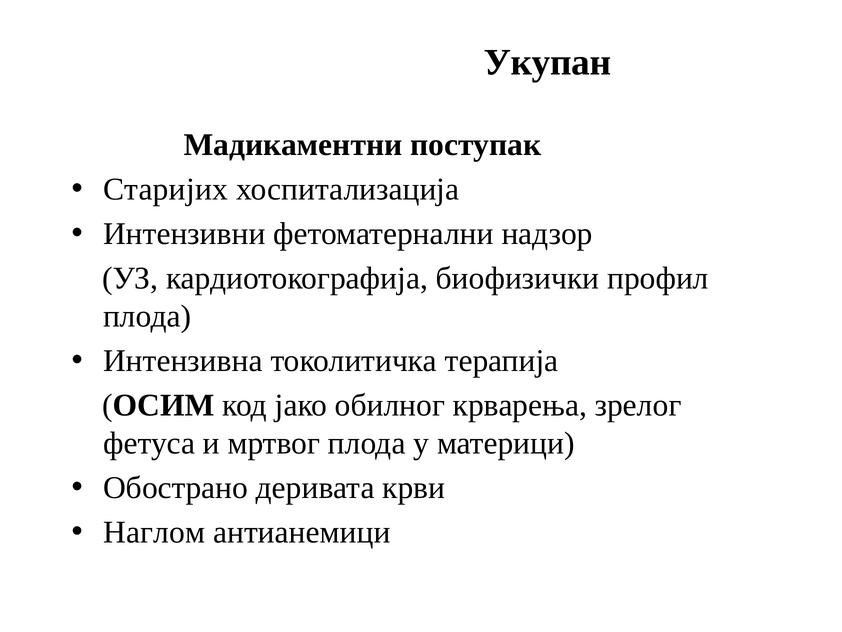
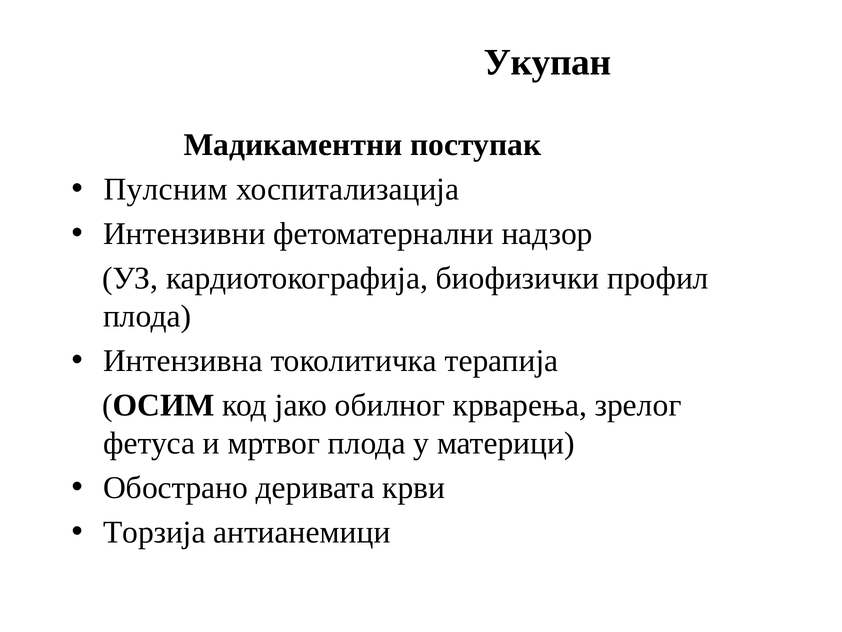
Старијих: Старијих -> Пулсним (166, 189)
Наглом: Наглом -> Торзија (154, 532)
